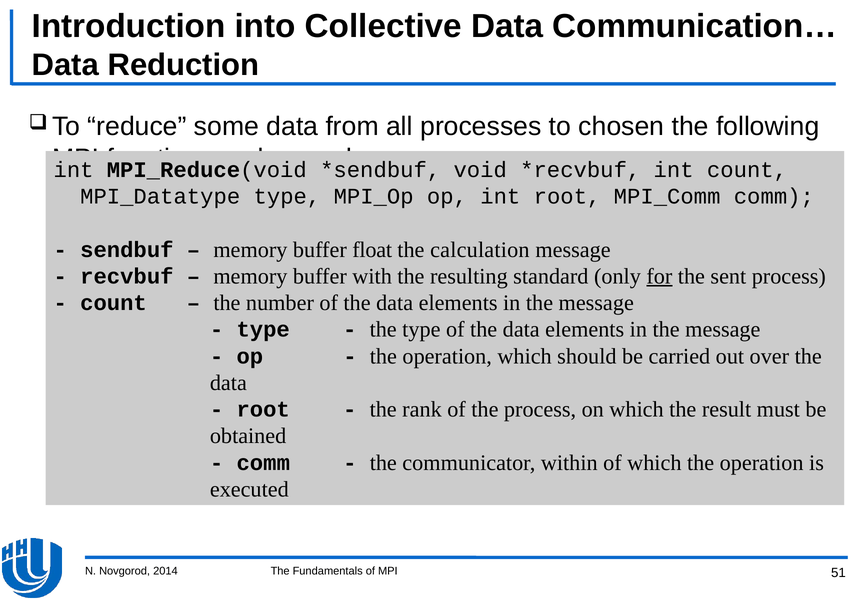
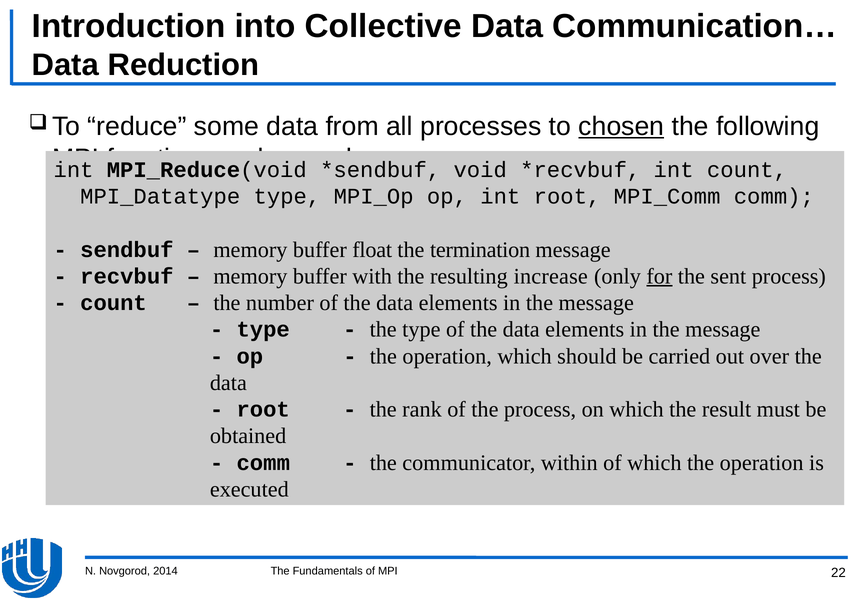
chosen underline: none -> present (621, 126)
calculation: calculation -> termination (480, 250)
standard: standard -> increase (551, 276)
51: 51 -> 22 (838, 573)
